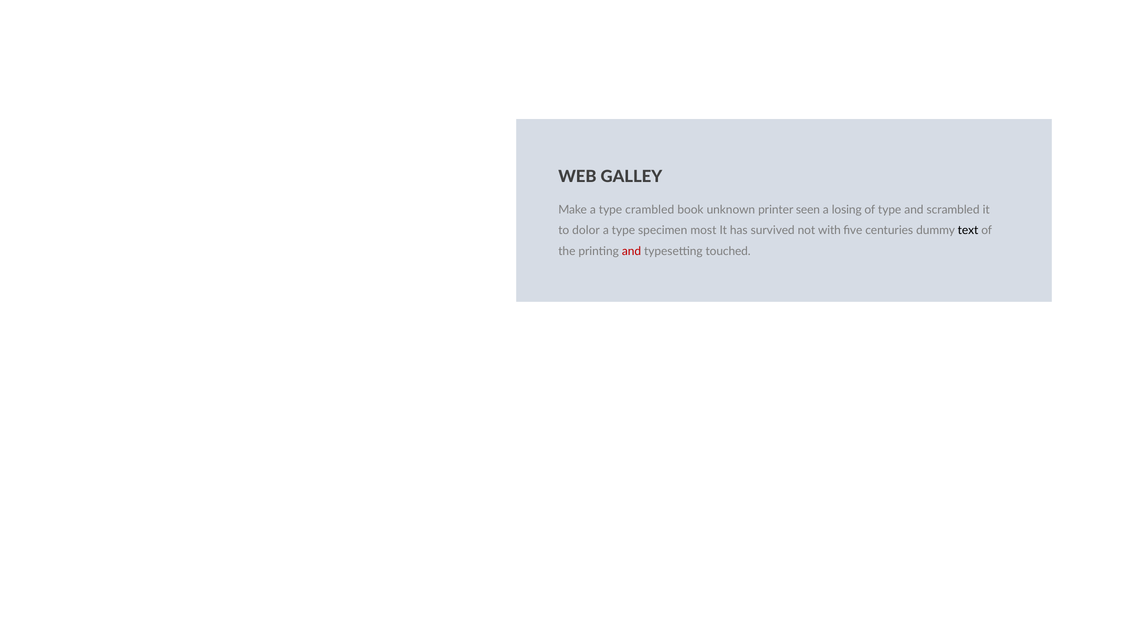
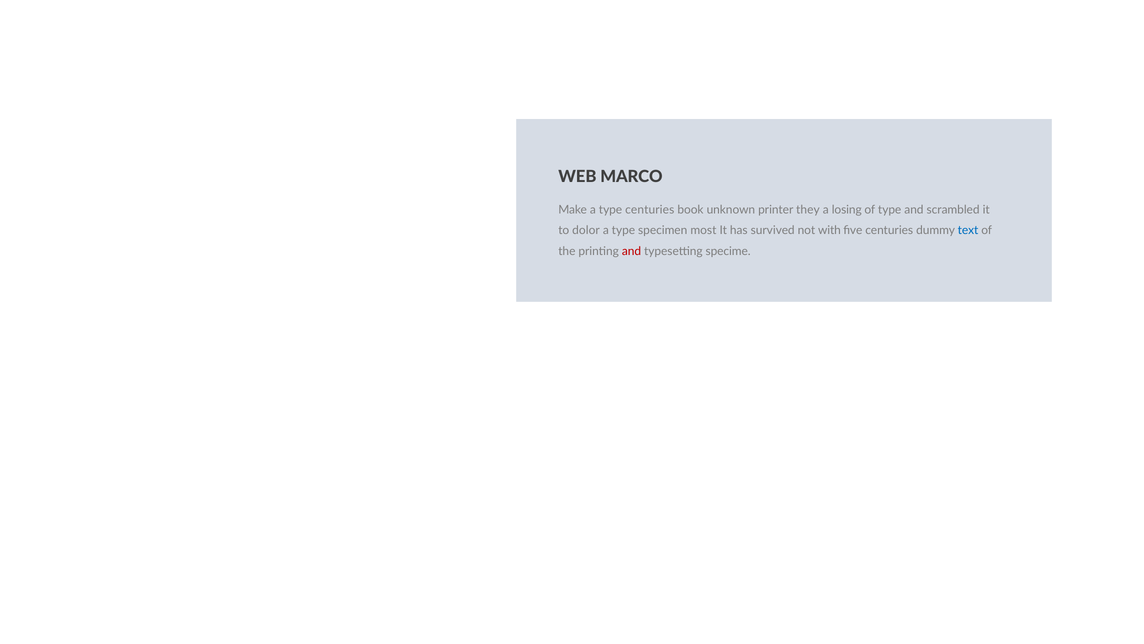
GALLEY: GALLEY -> MARCO (631, 177)
type crambled: crambled -> centuries (650, 210)
seen: seen -> they (808, 210)
text colour: black -> blue (968, 230)
touched: touched -> specime (728, 251)
